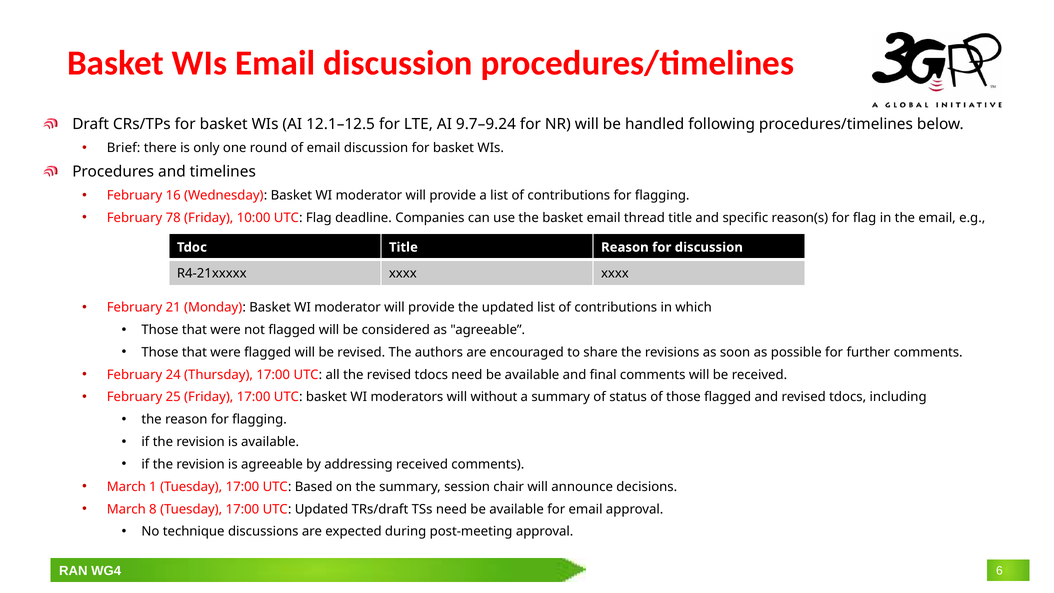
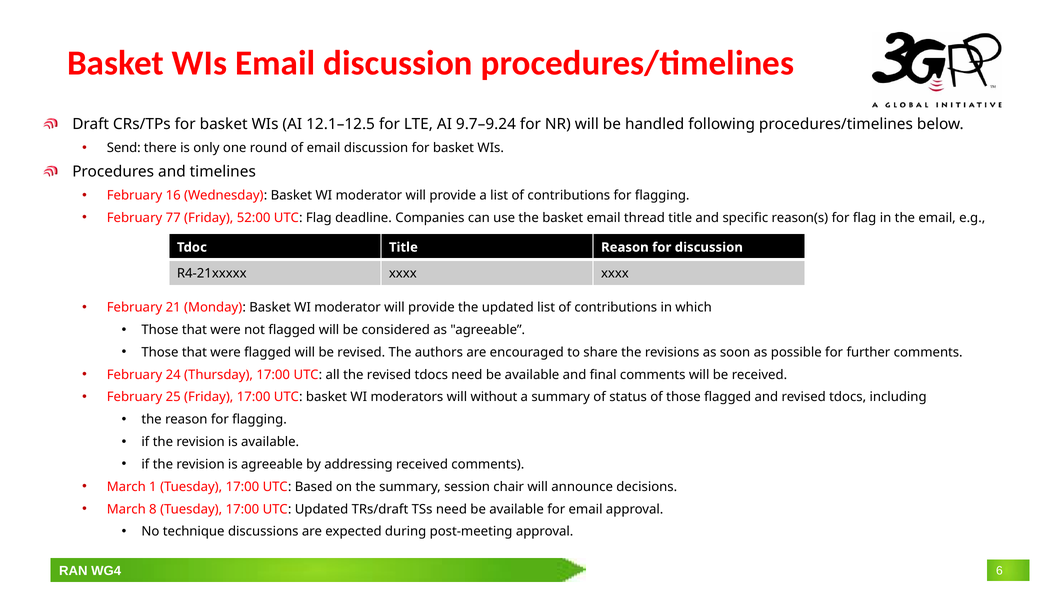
Brief: Brief -> Send (124, 148)
78: 78 -> 77 (173, 218)
10:00: 10:00 -> 52:00 (254, 218)
